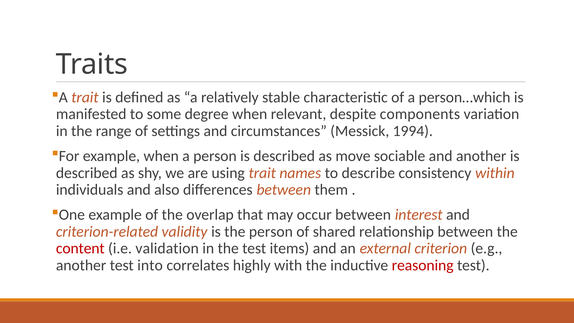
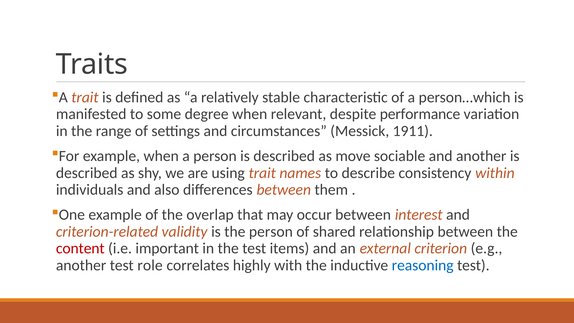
components: components -> performance (420, 114)
1994: 1994 -> 1911 (413, 131)
validation: validation -> important (167, 248)
into: into -> role (150, 265)
reasoning colour: red -> blue (423, 265)
